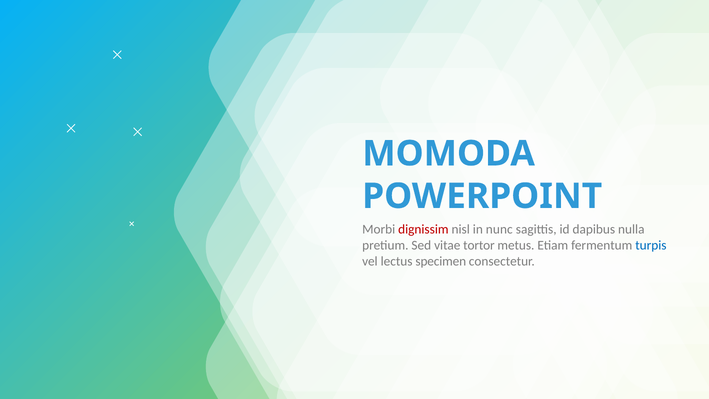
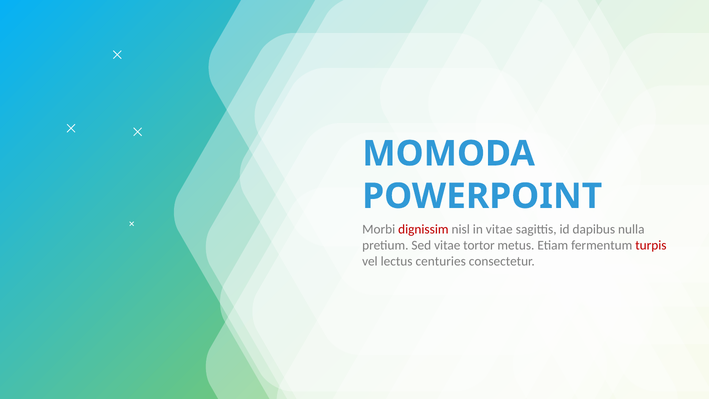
in nunc: nunc -> vitae (499, 229)
turpis colour: blue -> red (651, 245)
specimen: specimen -> centuries (441, 261)
